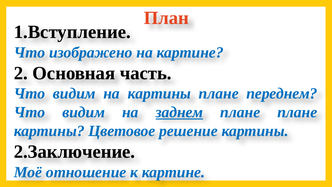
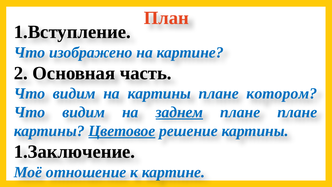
переднем: переднем -> котором (282, 93)
Цветовое underline: none -> present (122, 131)
2.Заключение: 2.Заключение -> 1.Заключение (74, 152)
